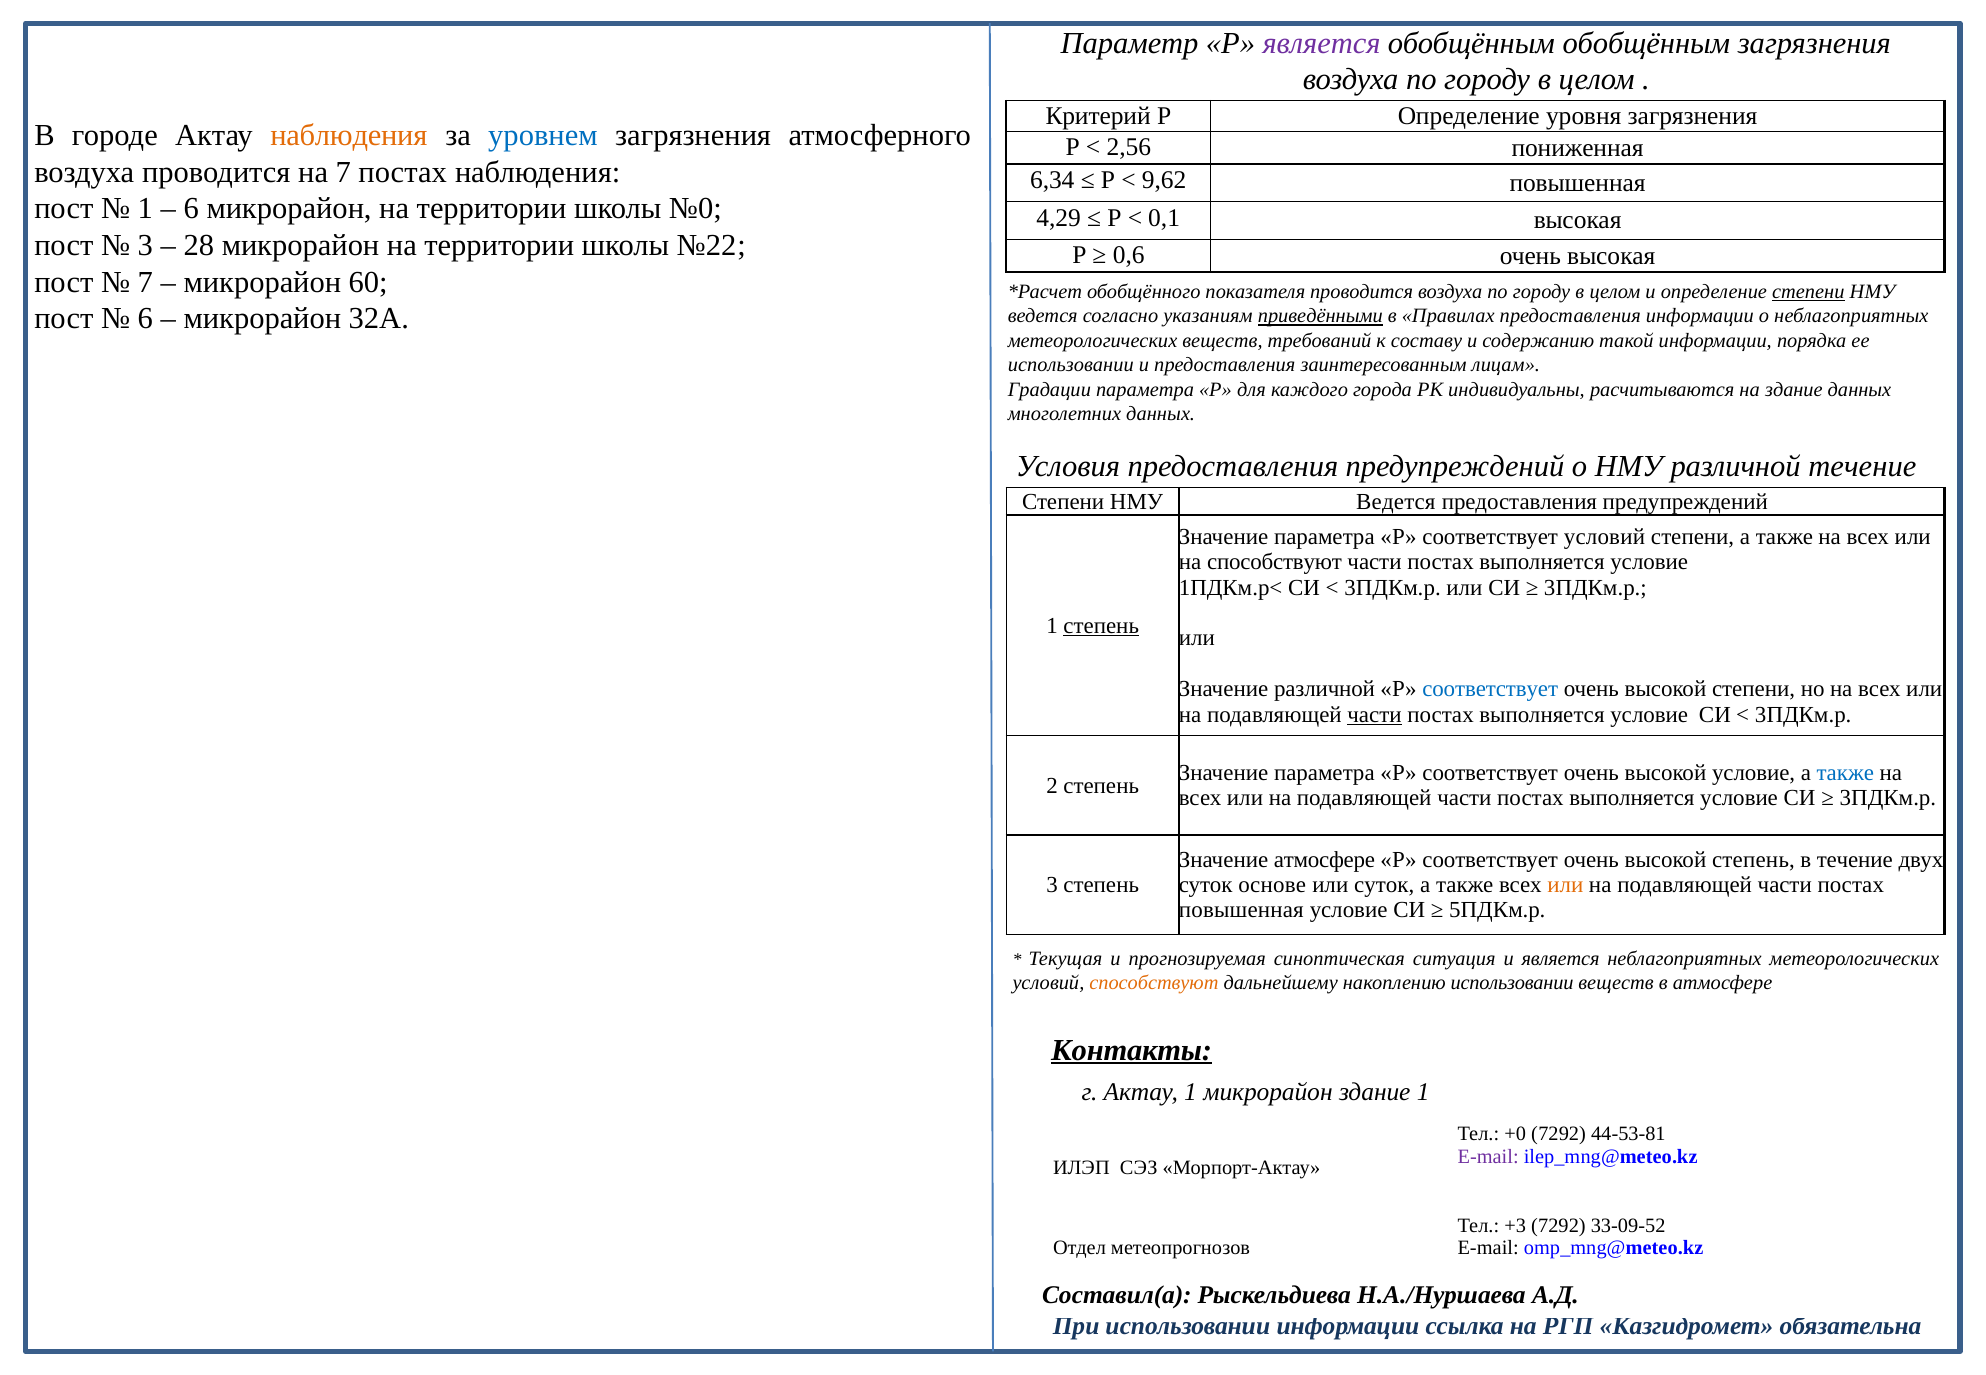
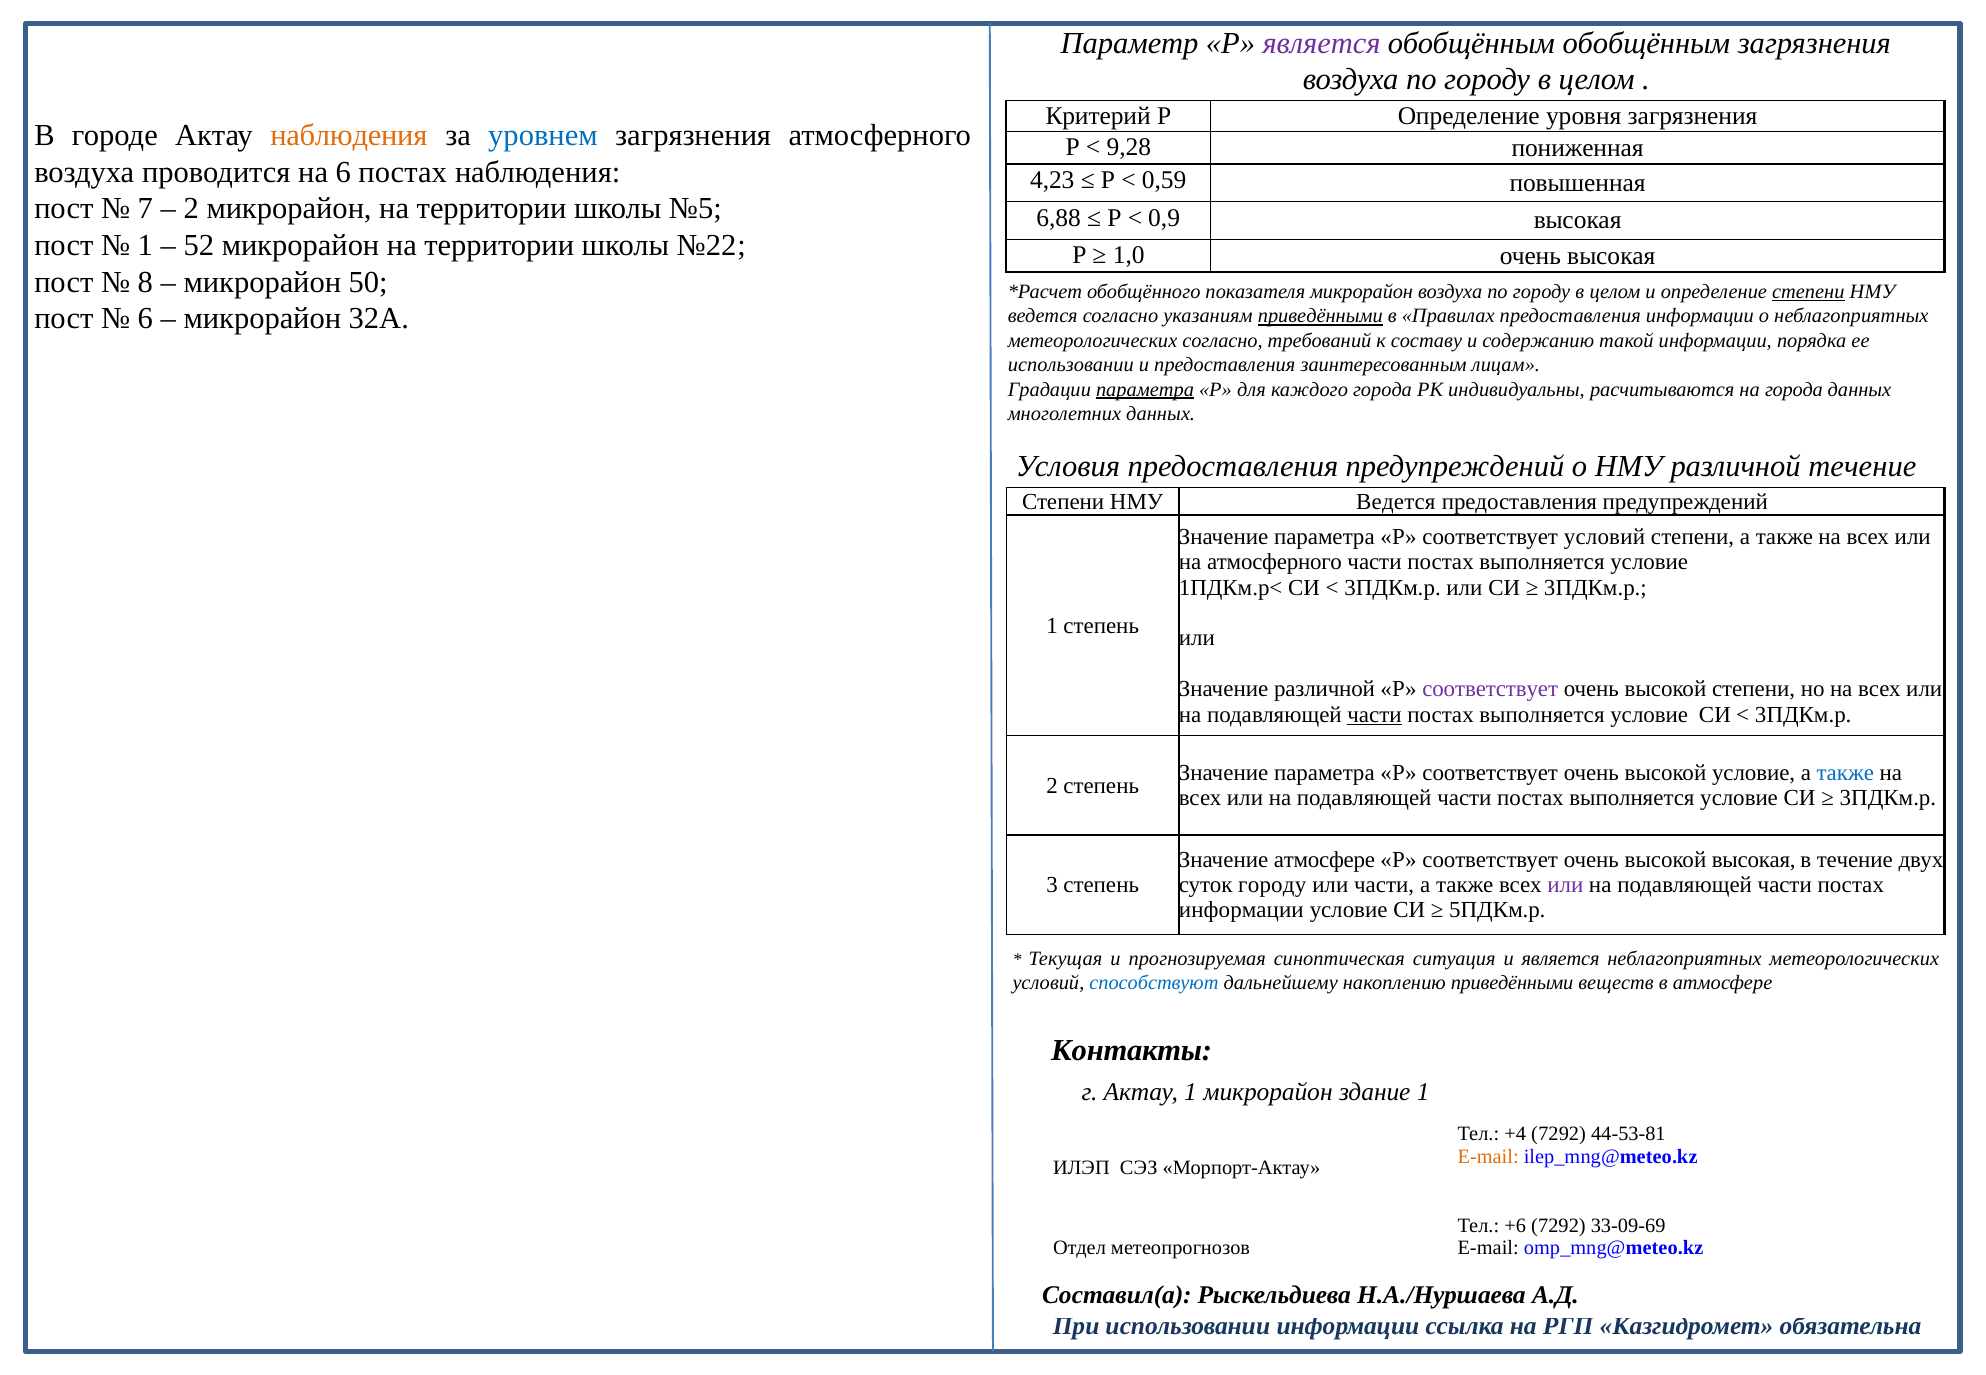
2,56: 2,56 -> 9,28 (1129, 147)
на 7: 7 -> 6 (343, 172)
6,34: 6,34 -> 4,23 (1052, 180)
9,62: 9,62 -> 0,59 (1164, 180)
1: 1 -> 7 (145, 209)
6: 6 -> 2 (191, 209)
№0: №0 -> №5 (695, 209)
4,29: 4,29 -> 6,88 (1059, 218)
0,1: 0,1 -> 0,9 (1164, 218)
3: 3 -> 1 (145, 246)
28: 28 -> 52 (199, 246)
0,6: 0,6 -> 1,0 (1129, 255)
7: 7 -> 8 (145, 282)
60: 60 -> 50 (368, 282)
показателя проводится: проводится -> микрорайон (1362, 292)
метеорологических веществ: веществ -> согласно (1223, 341)
параметра underline: none -> present (1145, 389)
на здание: здание -> города (1794, 389)
на способствуют: способствуют -> атмосферного (1274, 562)
степень underline: present -> none (1101, 626)
соответствует colour: blue -> purple (1490, 689)
высокой степень: степень -> высокая (1754, 859)
суток основе: основе -> городу (1272, 885)
или суток: суток -> части (1384, 885)
или colour: orange -> purple (1565, 885)
повышенная: повышенная -> информации (1241, 910)
способствуют colour: orange -> blue (1154, 983)
накоплению использовании: использовании -> приведёнными (1512, 983)
Контакты underline: present -> none (1132, 1050)
+0: +0 -> +4 (1515, 1134)
E-mail colour: purple -> orange (1488, 1156)
+3: +3 -> +6 (1515, 1225)
33-09-52: 33-09-52 -> 33-09-69 (1628, 1225)
